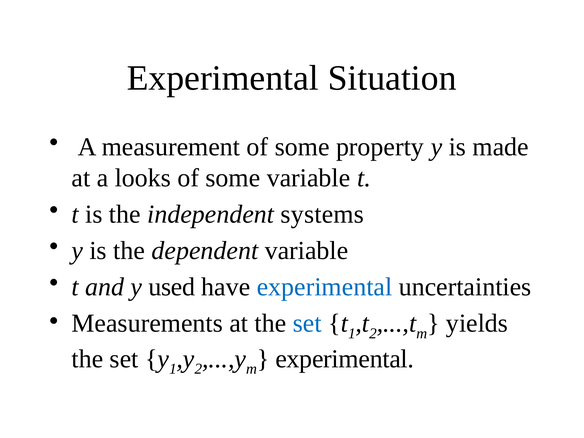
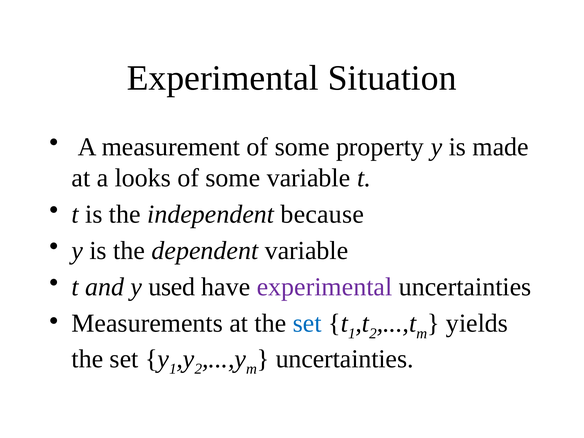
systems: systems -> because (322, 214)
experimental colour: blue -> purple (325, 287)
experimental: experimental -> uncertainties (345, 359)
